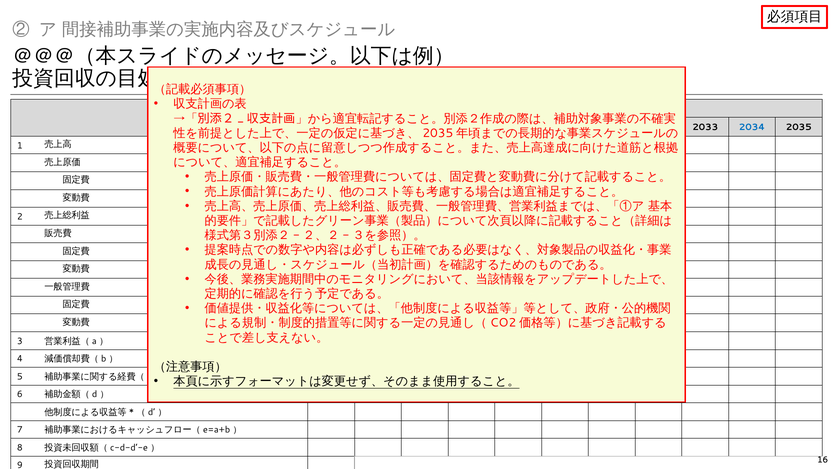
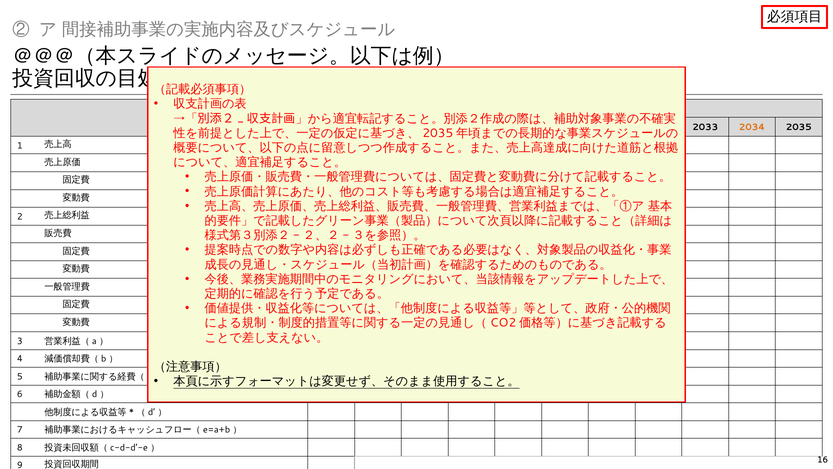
2034 colour: blue -> orange (752, 127)
